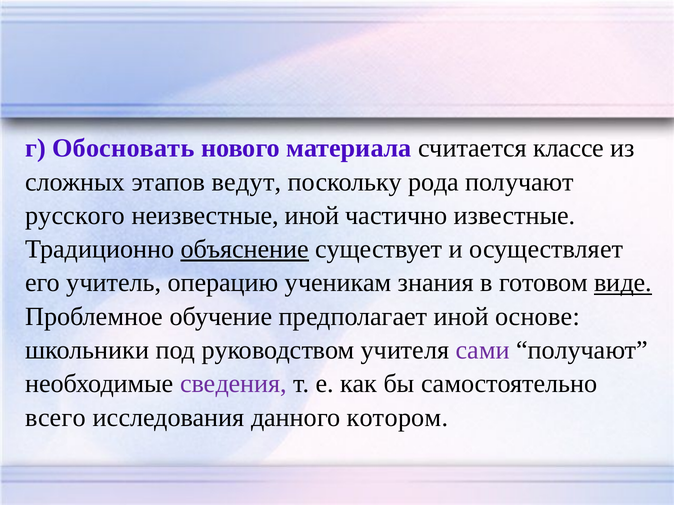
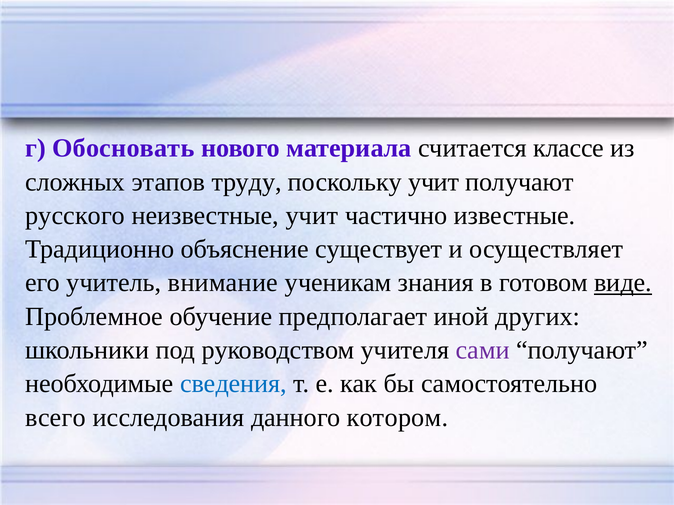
ведут: ведут -> труду (247, 182)
поскольку рода: рода -> учит (434, 182)
неизвестные иной: иной -> учит (312, 216)
объяснение underline: present -> none (245, 249)
операцию: операцию -> внимание (223, 283)
основе: основе -> других (538, 317)
сведения colour: purple -> blue (233, 384)
